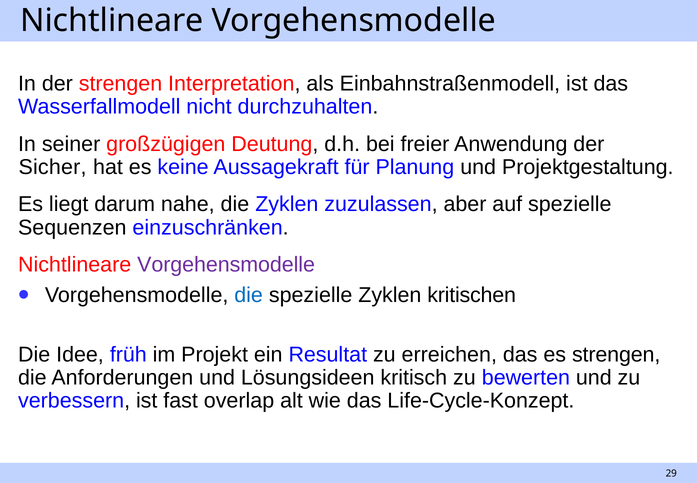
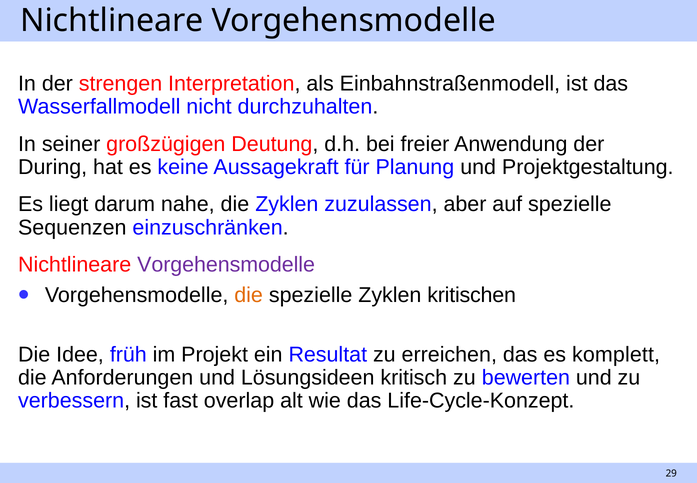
Sicher: Sicher -> During (53, 167)
die colour: blue -> orange (249, 295)
es strengen: strengen -> komplett (616, 354)
